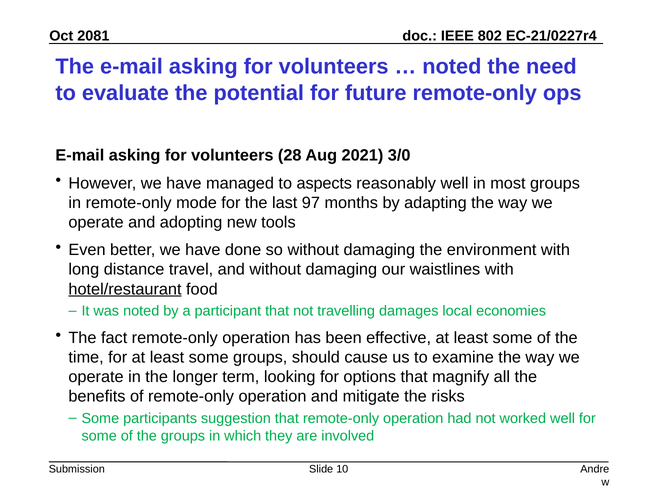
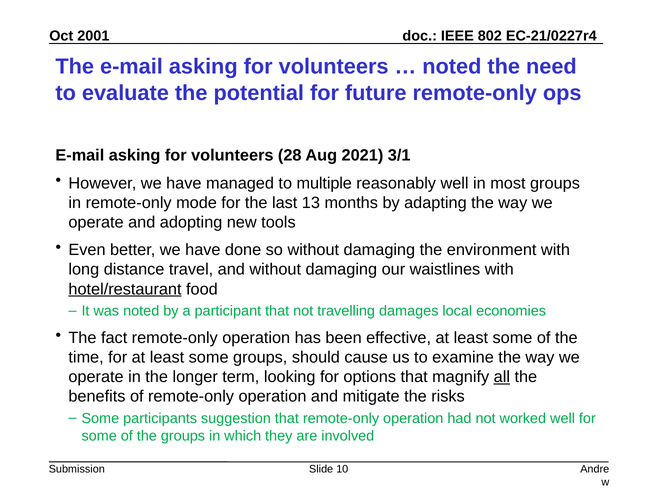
2081: 2081 -> 2001 (93, 36)
3/0: 3/0 -> 3/1 (399, 155)
aspects: aspects -> multiple (324, 183)
97: 97 -> 13 (311, 203)
all underline: none -> present (502, 377)
